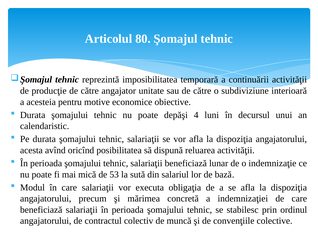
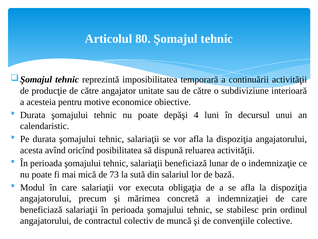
53: 53 -> 73 (114, 174)
